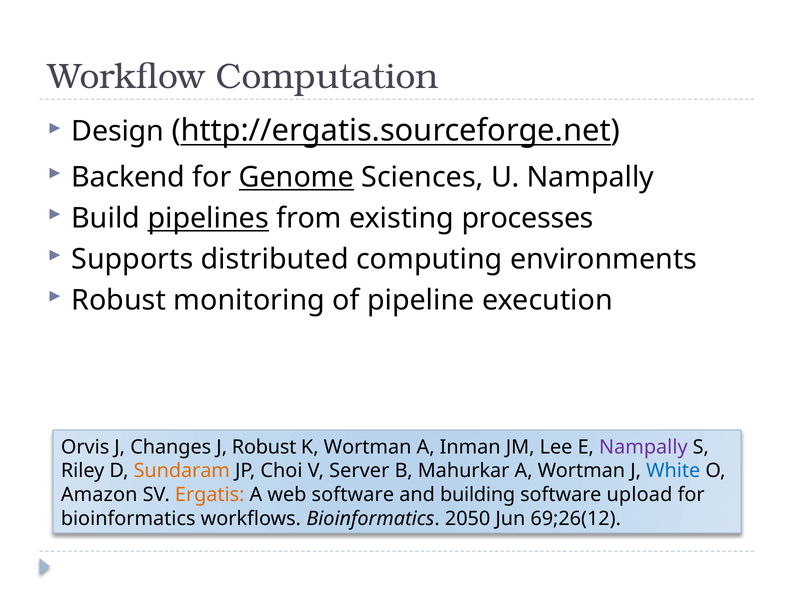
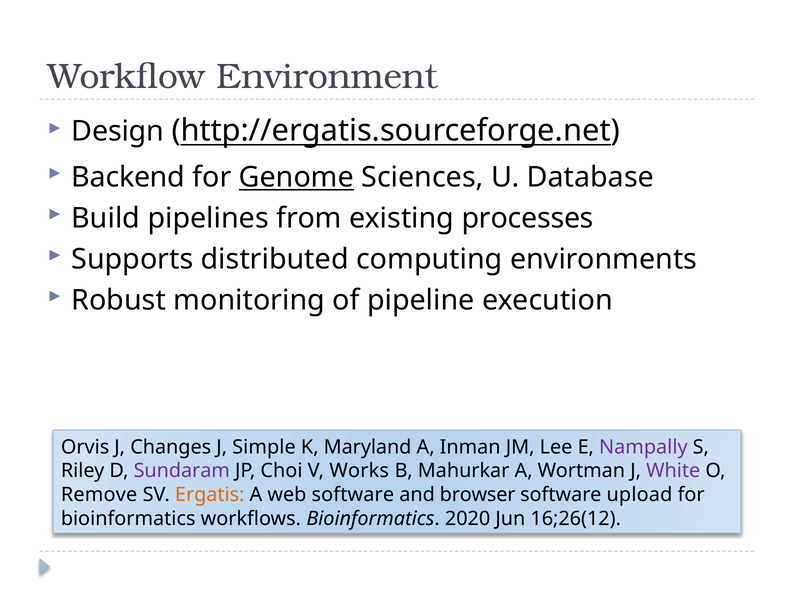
Computation: Computation -> Environment (327, 77)
U Nampally: Nampally -> Database (590, 178)
pipelines underline: present -> none (208, 219)
J Robust: Robust -> Simple (264, 448)
K Wortman: Wortman -> Maryland (368, 448)
Sundaram colour: orange -> purple (182, 471)
Server: Server -> Works (359, 471)
White colour: blue -> purple (673, 471)
Amazon: Amazon -> Remove (99, 495)
building: building -> browser (478, 495)
2050: 2050 -> 2020 (468, 519)
69;26(12: 69;26(12 -> 16;26(12 (576, 519)
